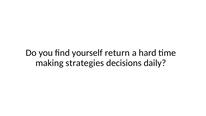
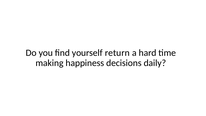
strategies: strategies -> happiness (85, 63)
